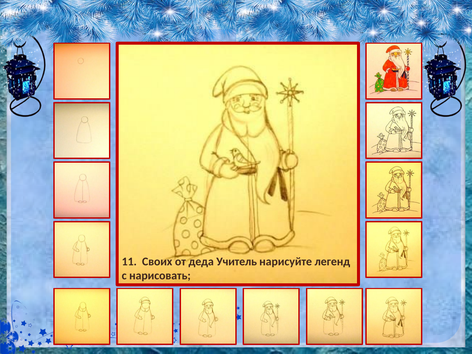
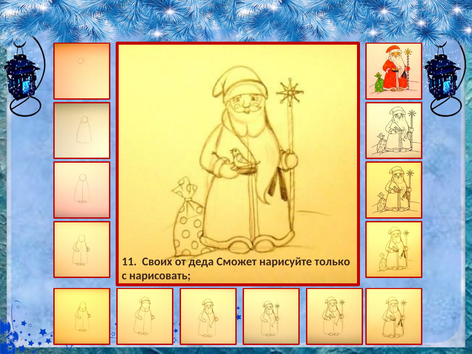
Учитель: Учитель -> Сможет (237, 262)
легенд: легенд -> только (332, 262)
